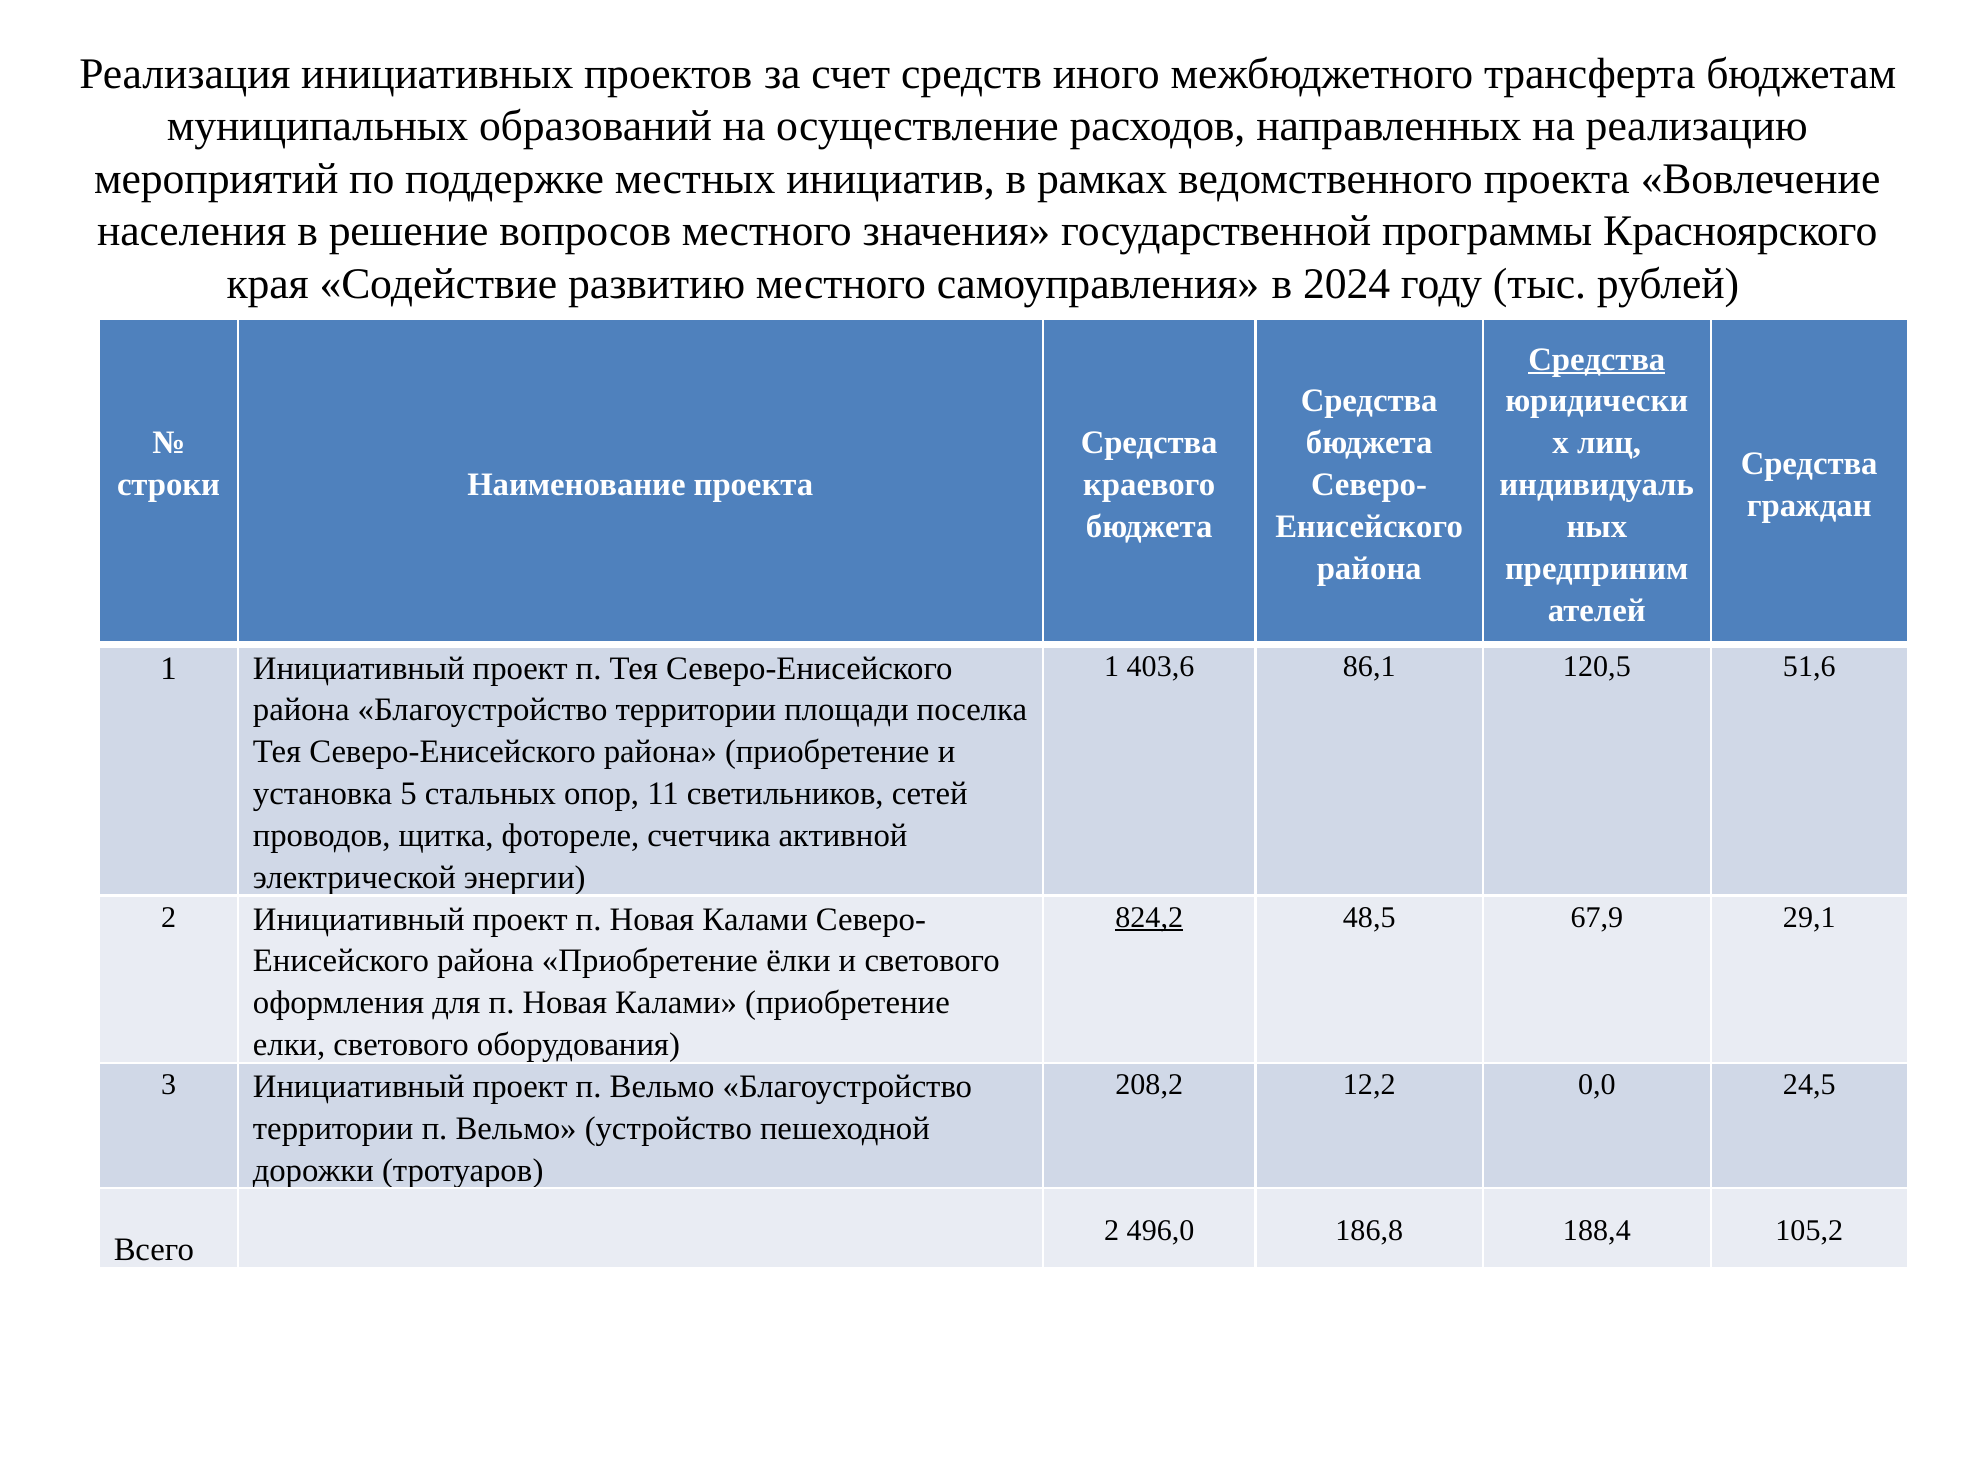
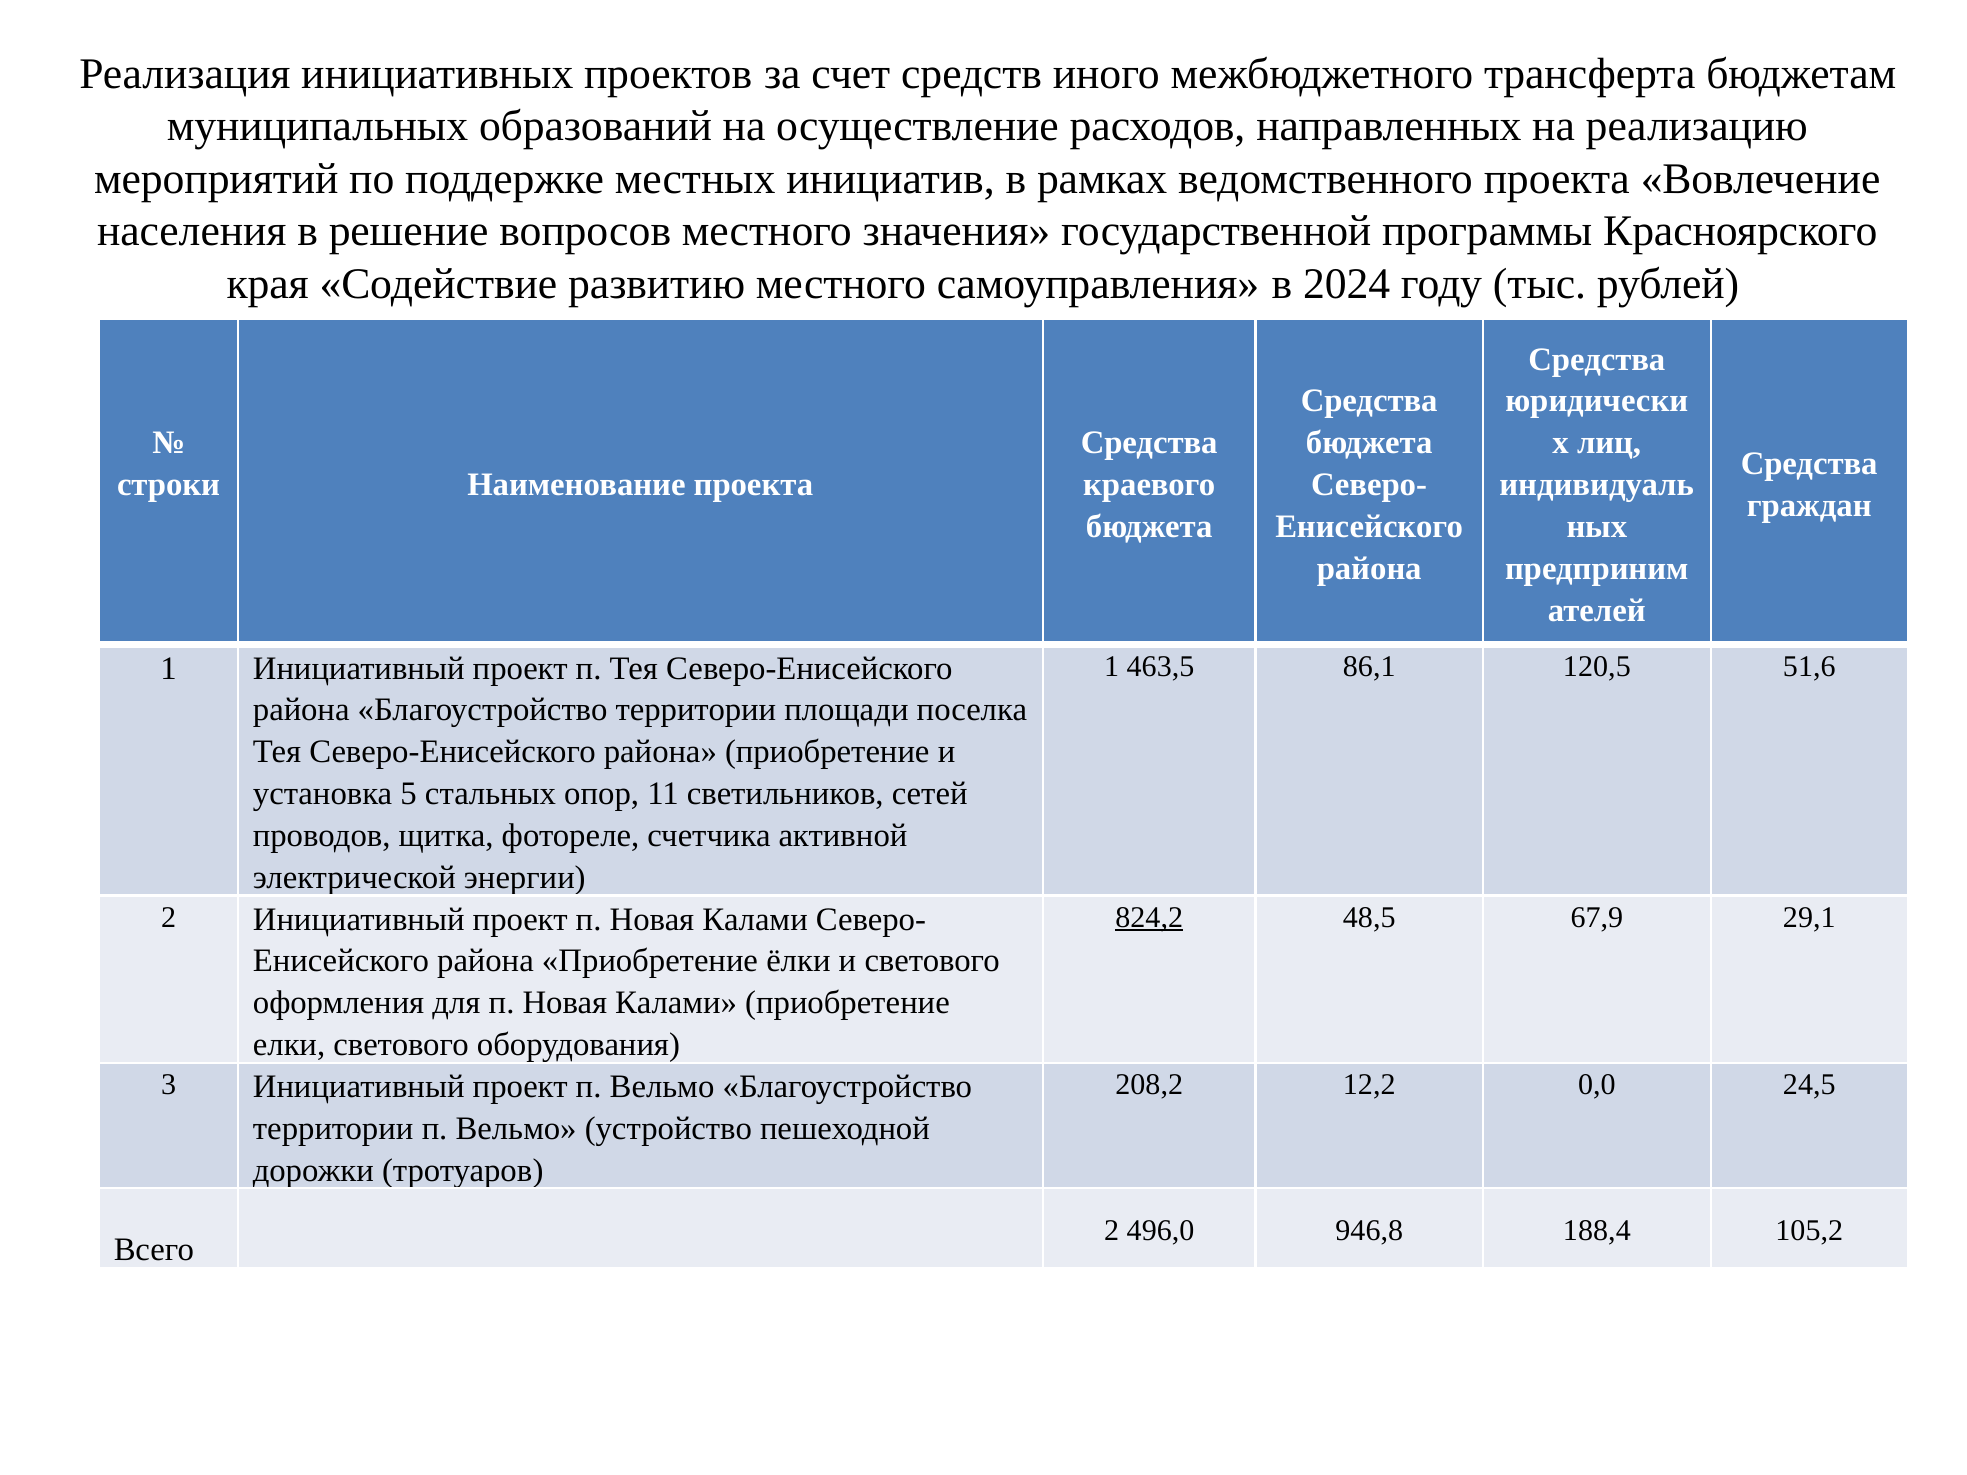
Средства underline: present -> none (1597, 359)
403,6: 403,6 -> 463,5 (1161, 667)
186,8: 186,8 -> 946,8 (1369, 1231)
